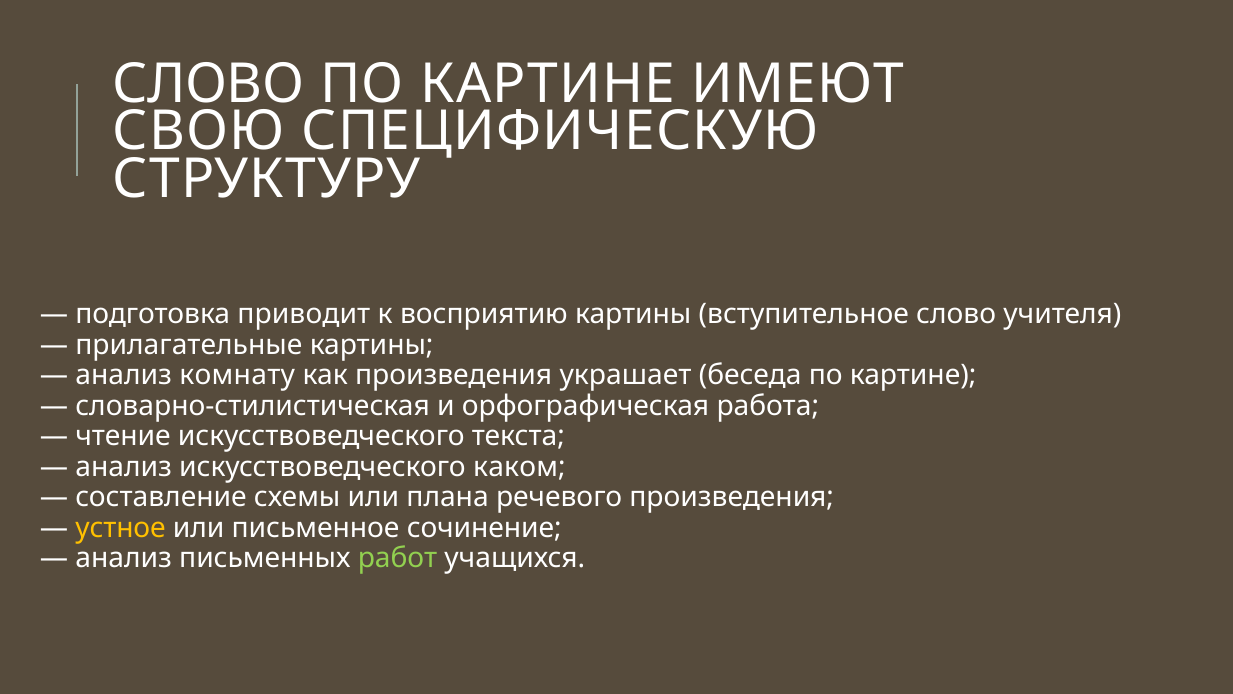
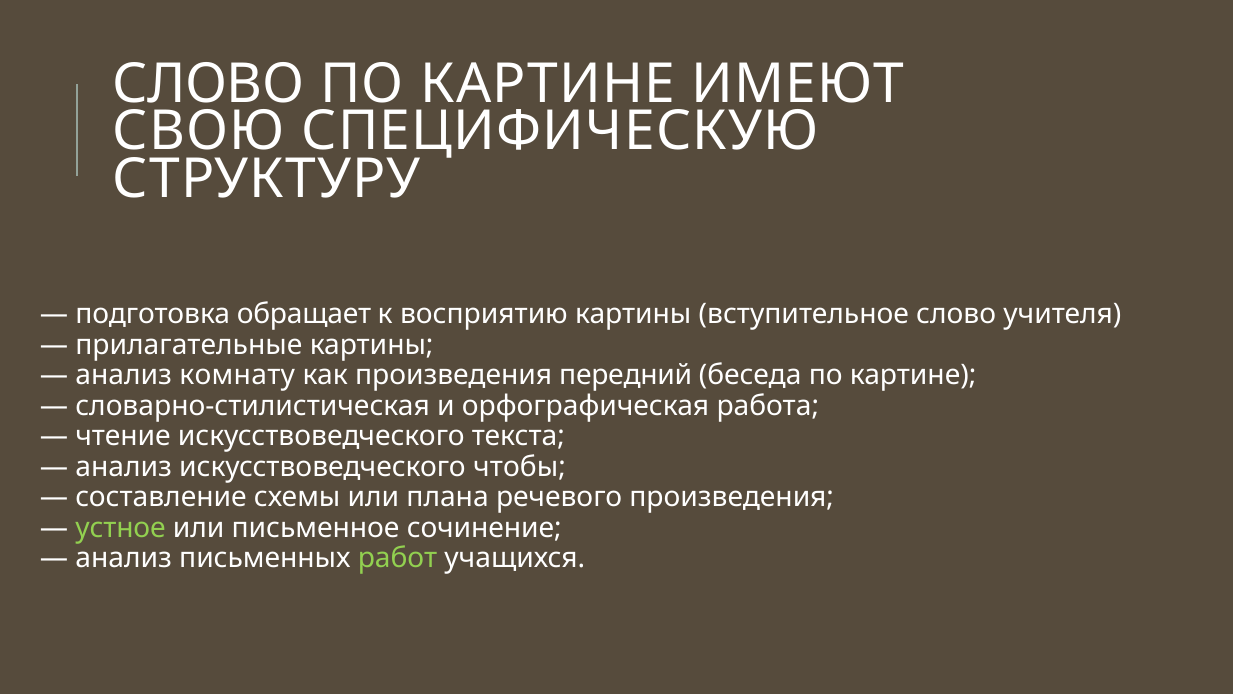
приводит: приводит -> обращает (304, 314)
украшает: украшает -> передний (626, 375)
каком: каком -> чтобы (519, 466)
устное colour: yellow -> light green (121, 527)
